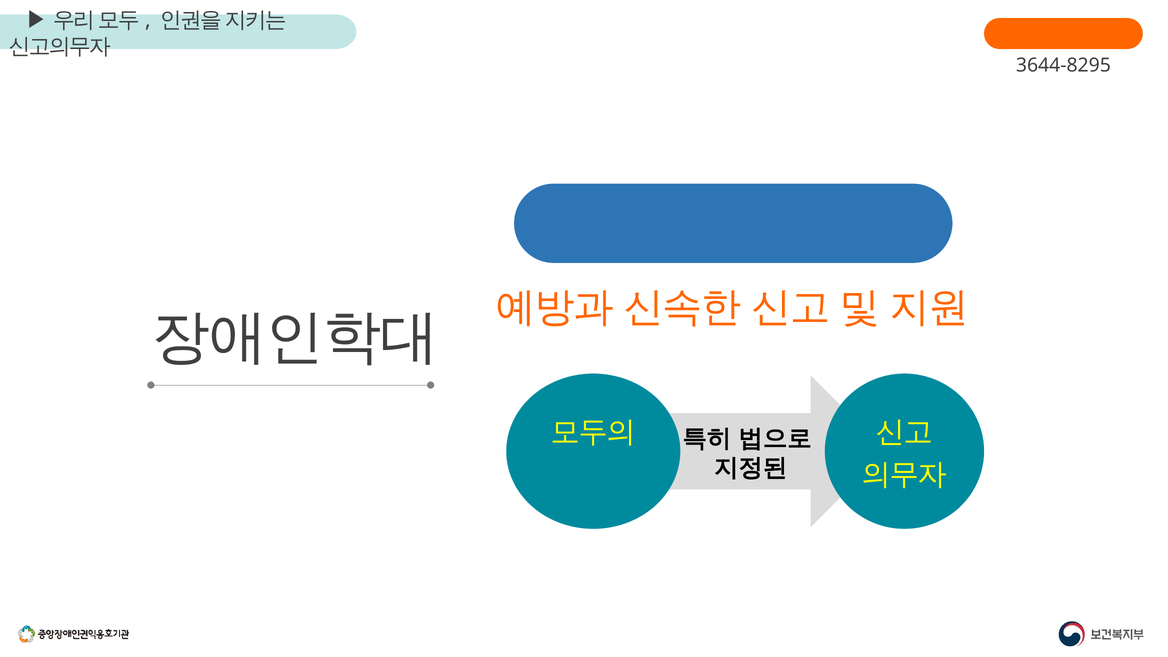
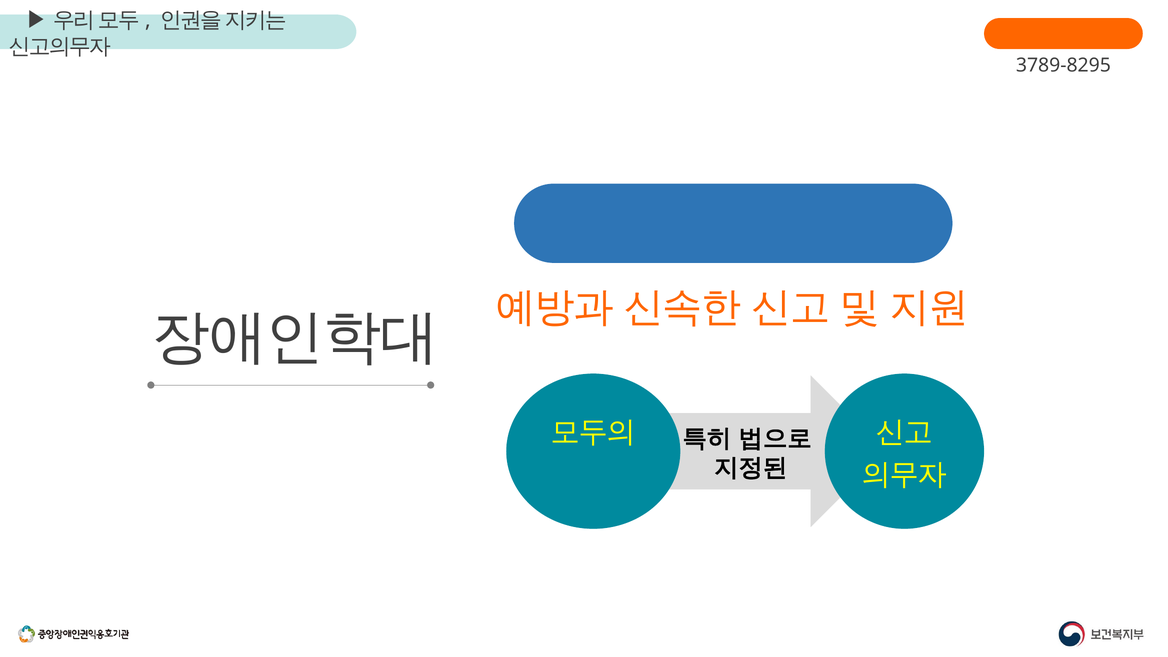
3644-8295: 3644-8295 -> 3789-8295 (1063, 65)
